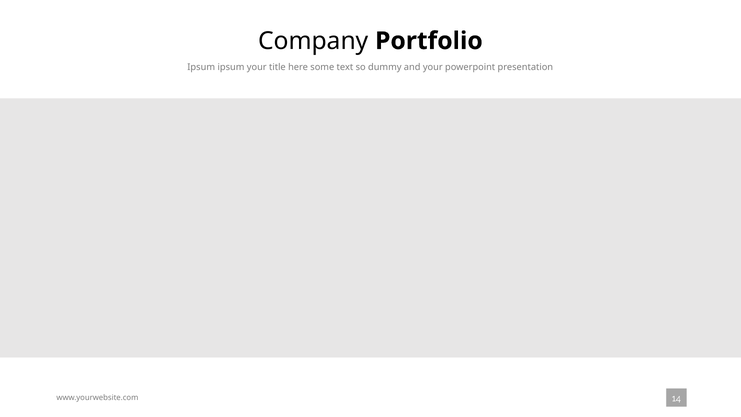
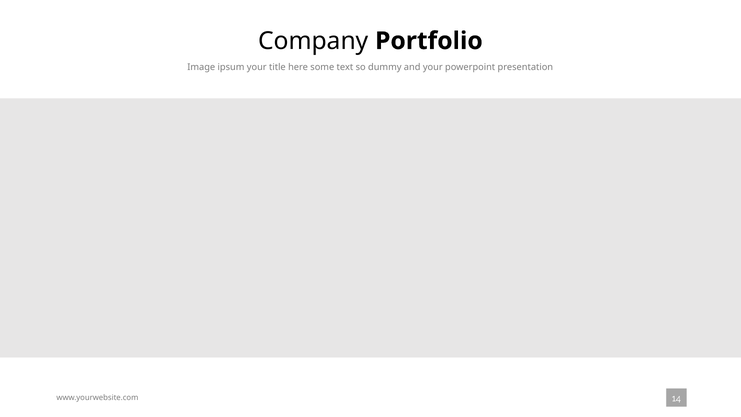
Ipsum: Ipsum -> Image (201, 67)
